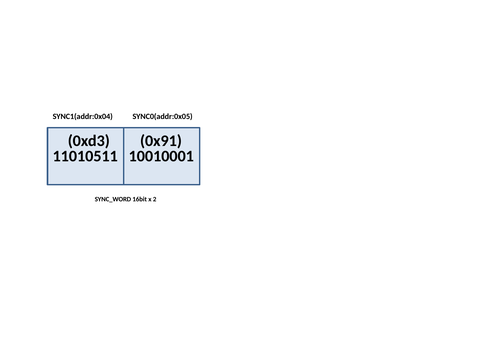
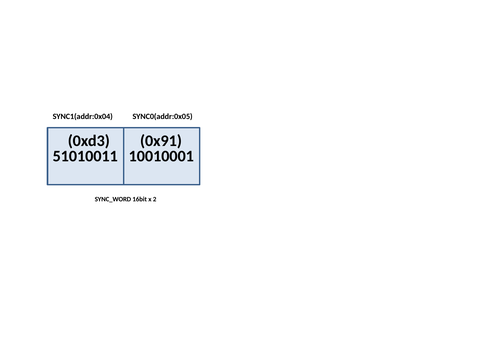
11010511: 11010511 -> 51010011 (85, 156)
